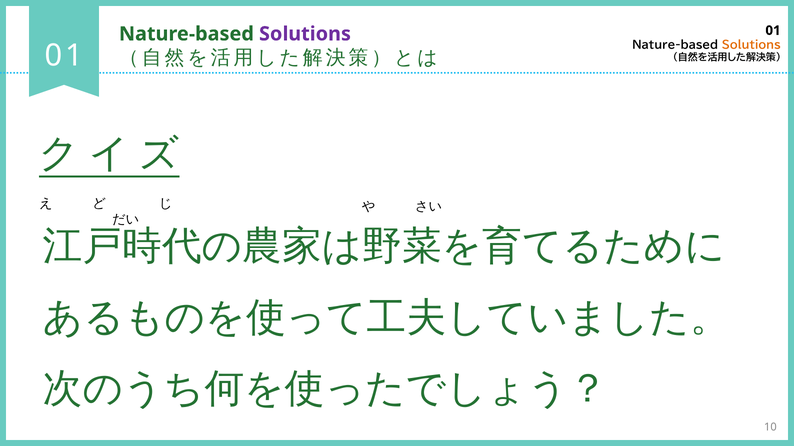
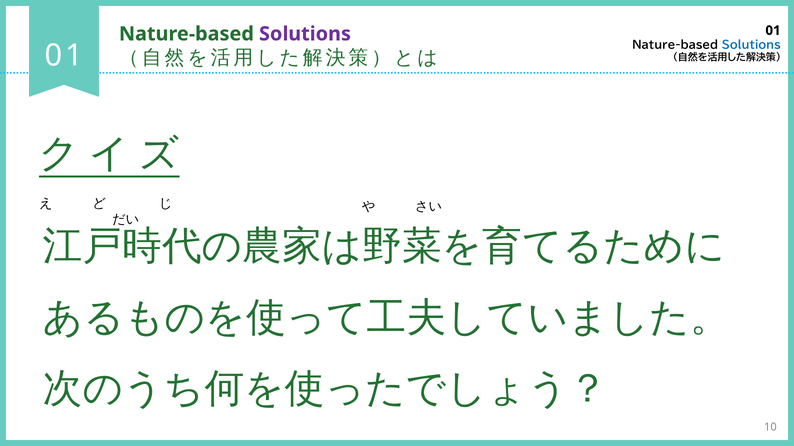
Solutions colour: orange -> blue (751, 45)
